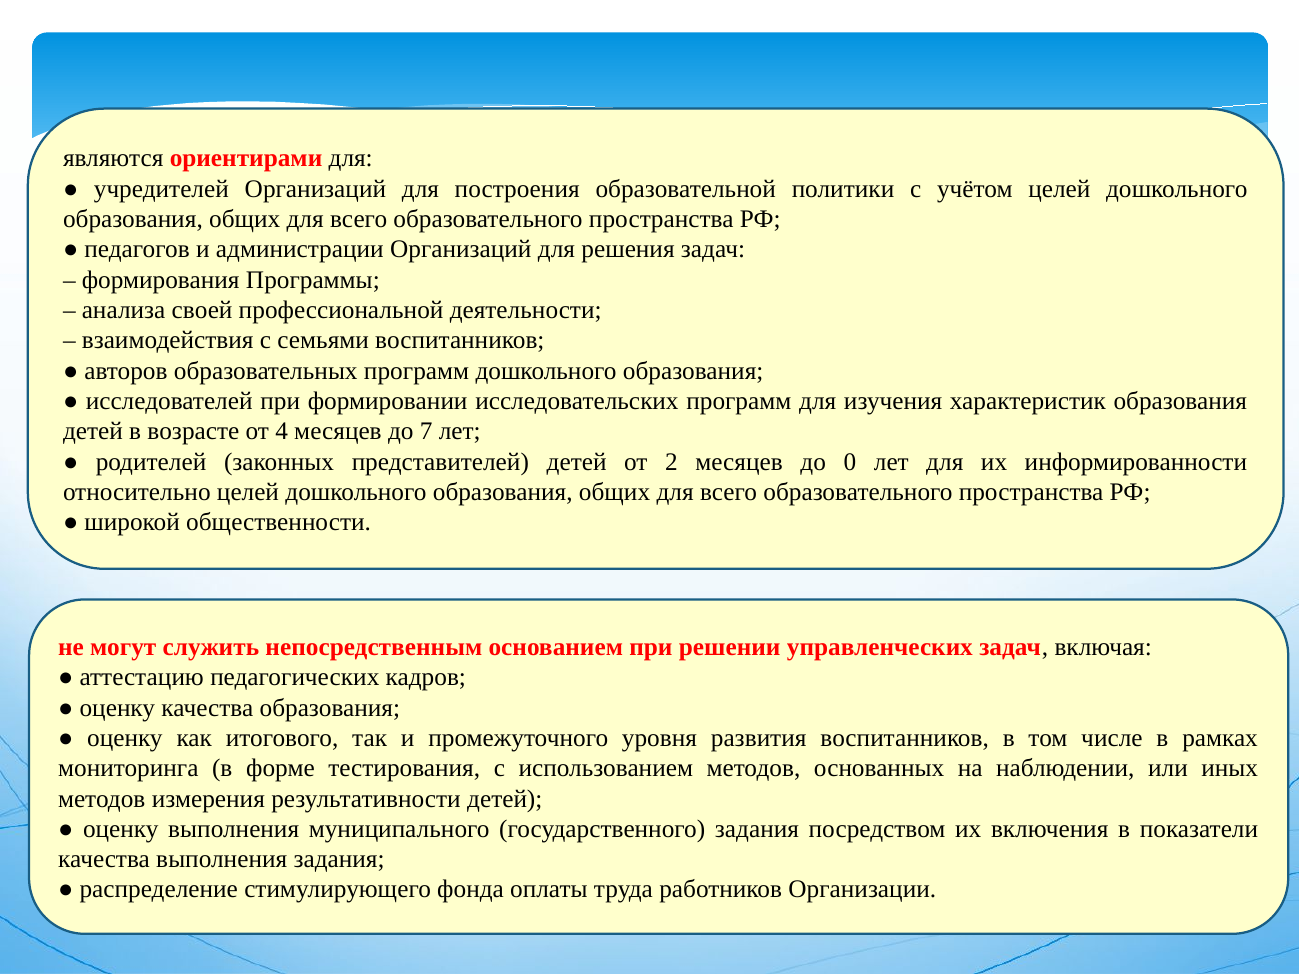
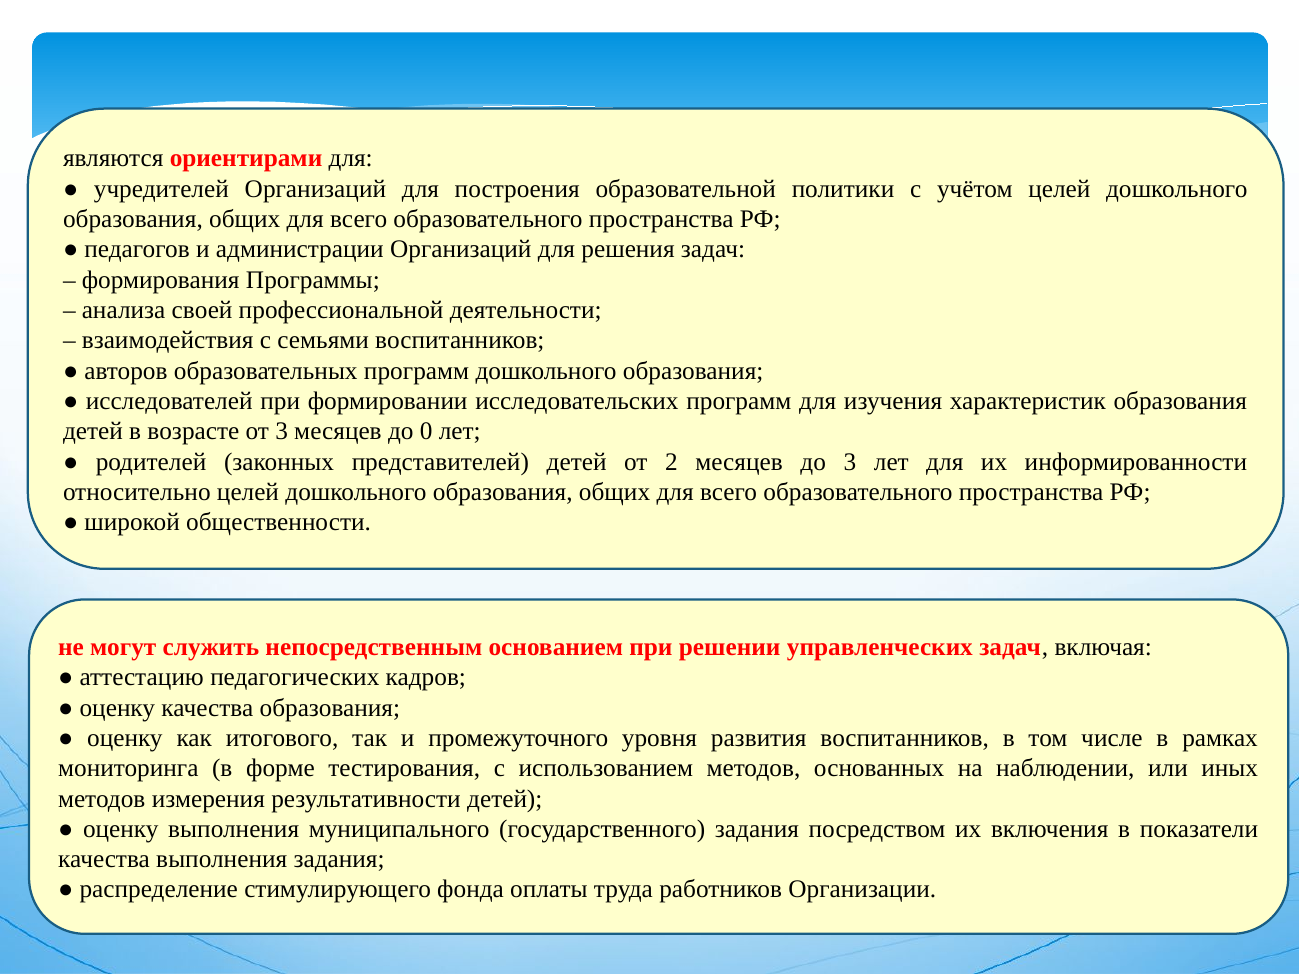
от 4: 4 -> 3 (282, 431)
7: 7 -> 0 (426, 431)
до 0: 0 -> 3 (850, 462)
